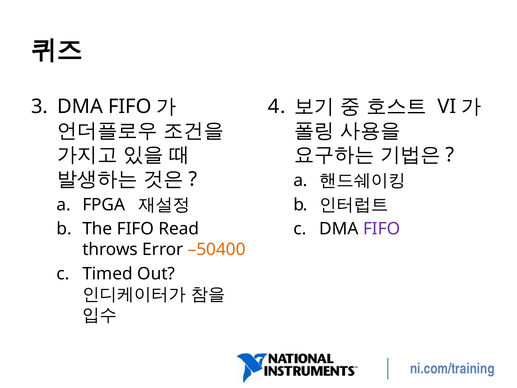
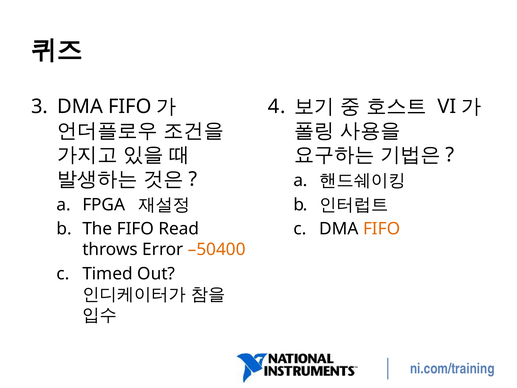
FIFO colour: purple -> orange (382, 229)
